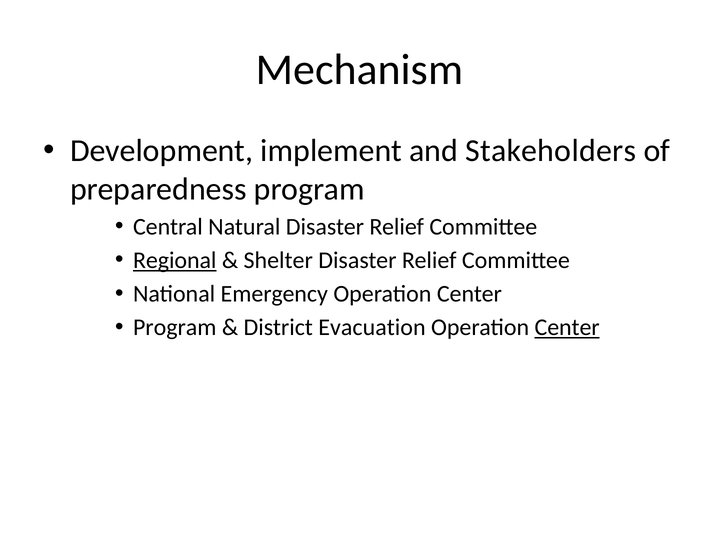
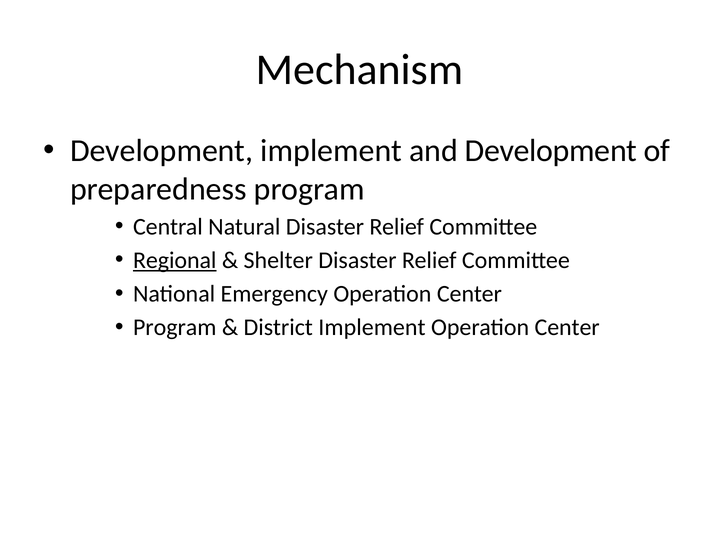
and Stakeholders: Stakeholders -> Development (551, 151)
District Evacuation: Evacuation -> Implement (372, 328)
Center underline: present -> none (567, 328)
